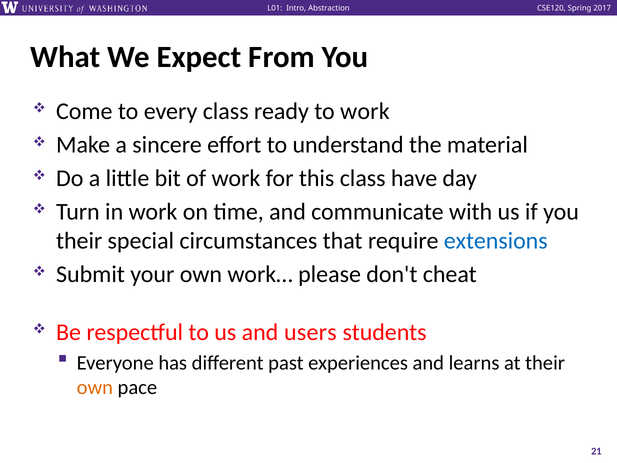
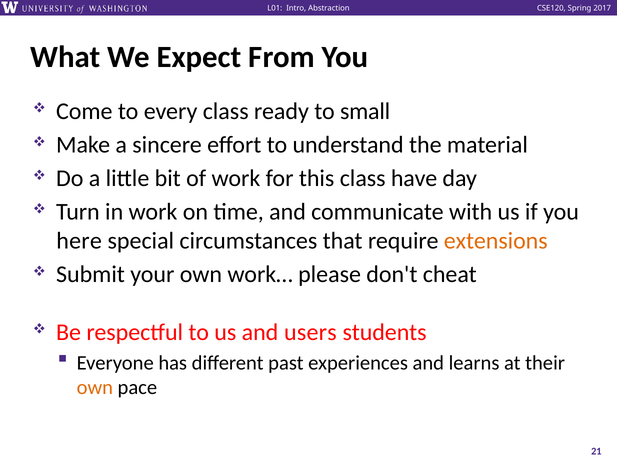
to work: work -> small (365, 111)
their: their -> here (79, 241)
extensions colour: blue -> orange (496, 241)
